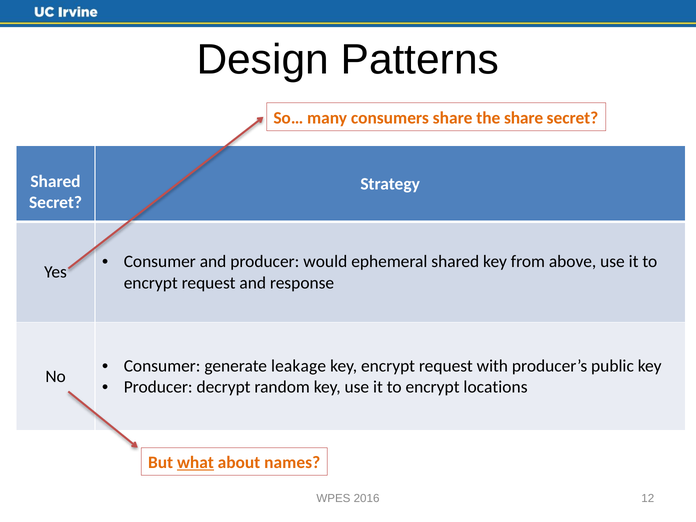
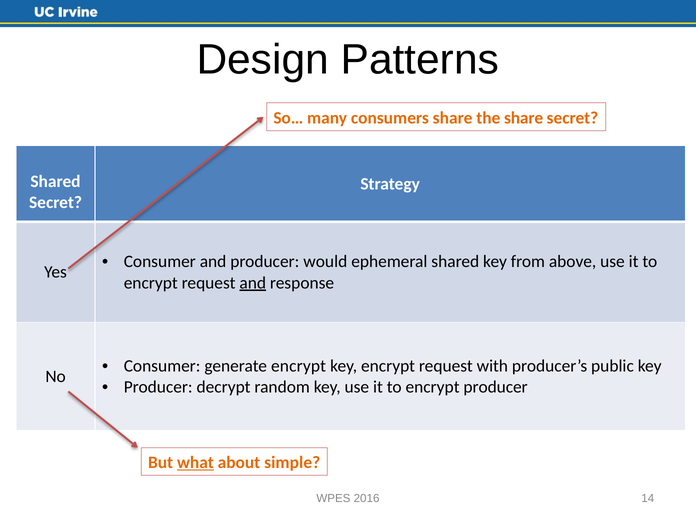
and underline: none -> present (253, 283)
generate leakage: leakage -> encrypt (299, 366)
encrypt locations: locations -> producer (496, 387)
names: names -> simple (292, 463)
12: 12 -> 14 (648, 499)
